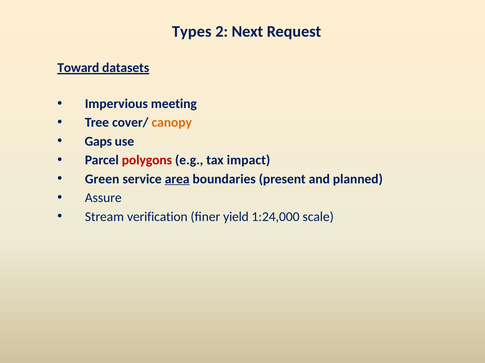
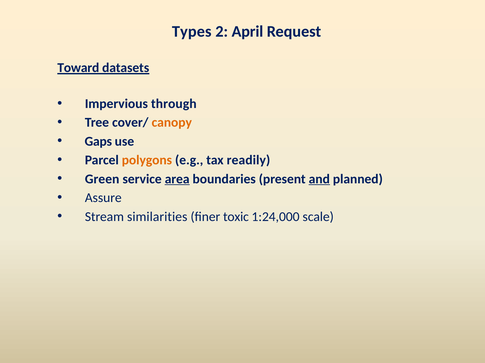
Next: Next -> April (247, 31)
meeting: meeting -> through (174, 104)
polygons colour: red -> orange (147, 160)
impact: impact -> readily (248, 160)
and underline: none -> present (319, 179)
verification: verification -> similarities (157, 217)
yield: yield -> toxic (236, 217)
